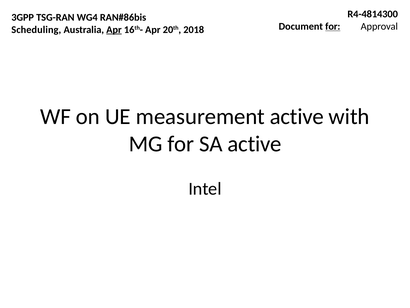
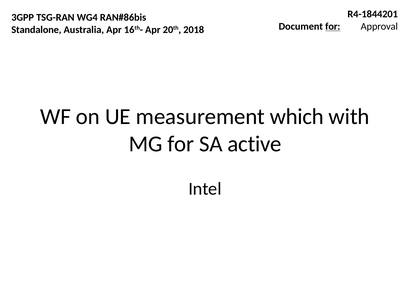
R4-4814300: R4-4814300 -> R4-1844201 (373, 14)
Scheduling: Scheduling -> Standalone (36, 30)
Apr underline: present -> none (114, 30)
measurement active: active -> which (297, 116)
